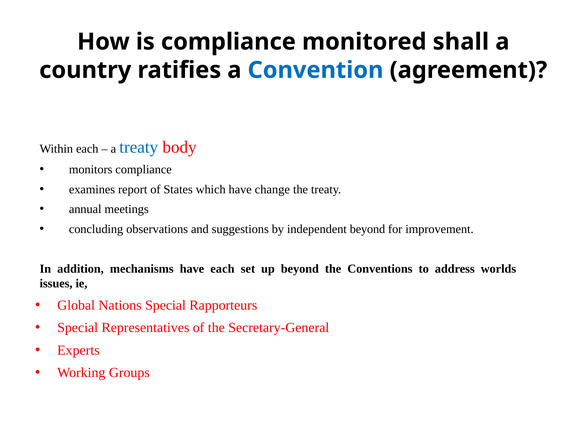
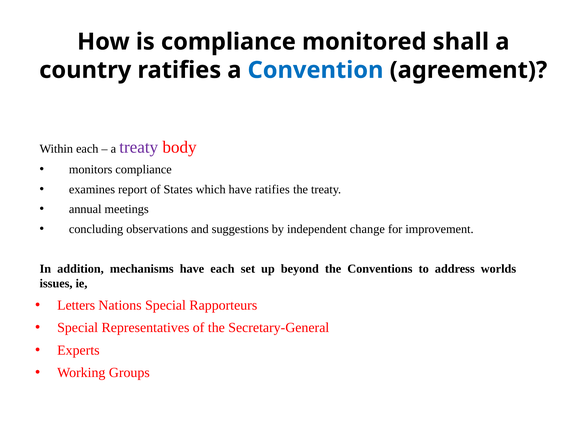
treaty colour: blue -> purple (139, 147)
have change: change -> ratifies (272, 190)
independent beyond: beyond -> change (367, 229)
Global: Global -> Letters (76, 305)
